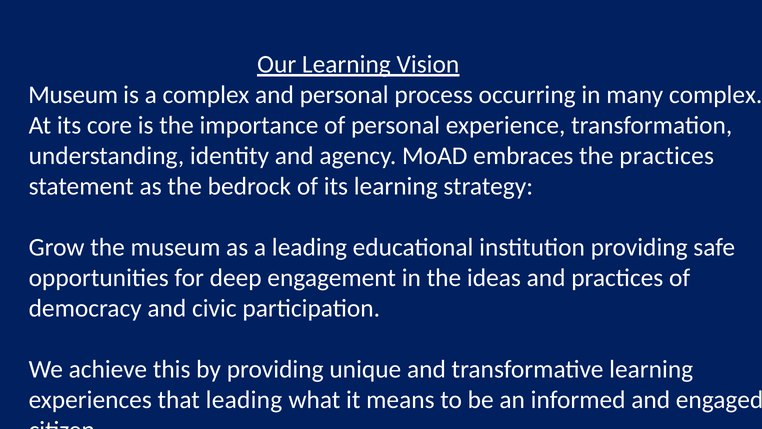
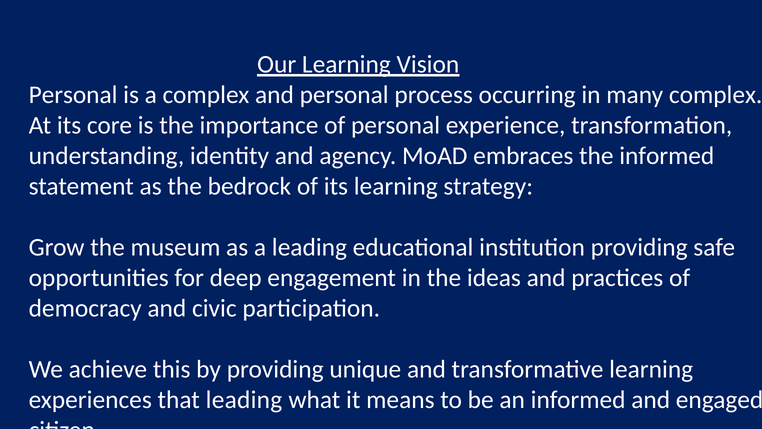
Museum: Museum -> Personal (73, 95)
the practices: practices -> informed (667, 156)
